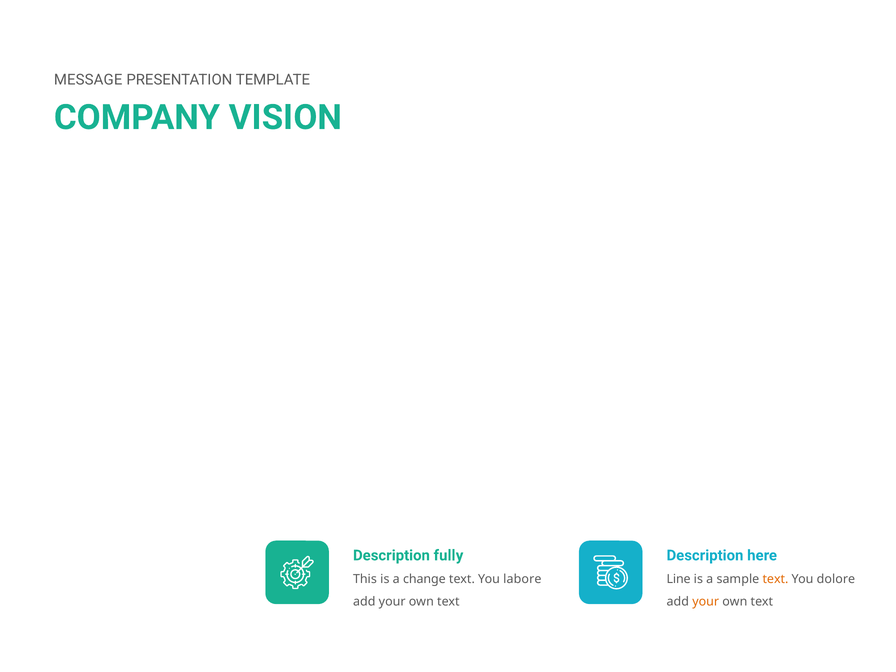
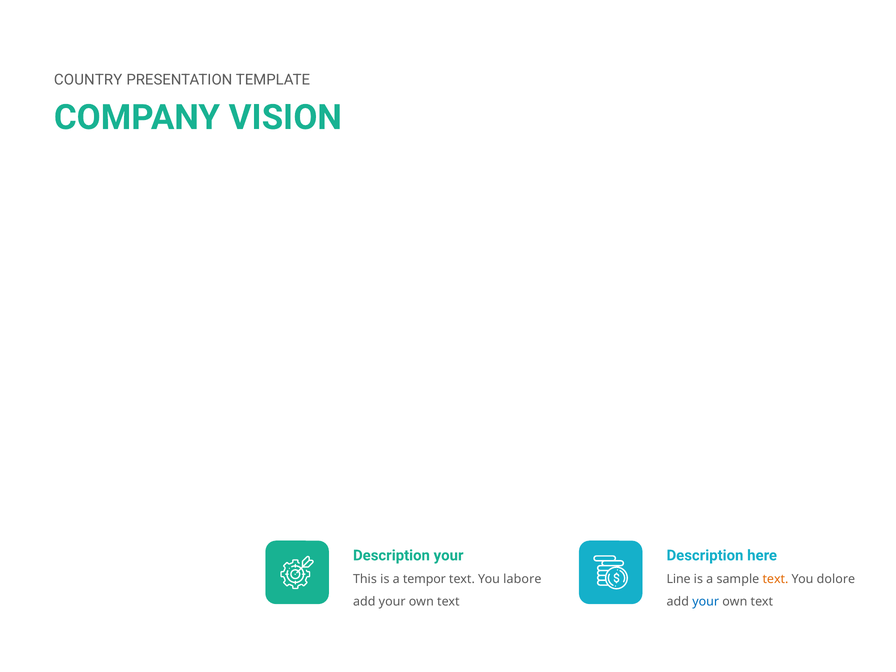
MESSAGE: MESSAGE -> COUNTRY (88, 80)
Description fully: fully -> your (449, 555)
change: change -> tempor (424, 579)
your colour: orange -> blue (706, 602)
